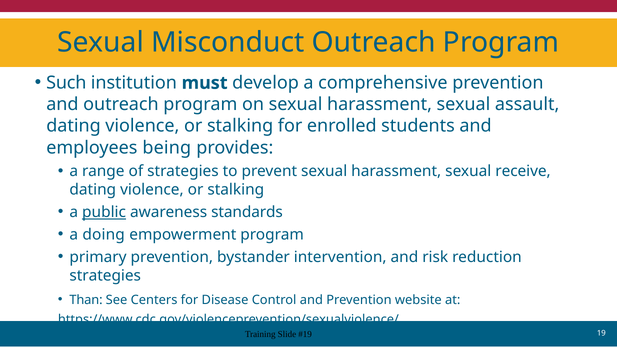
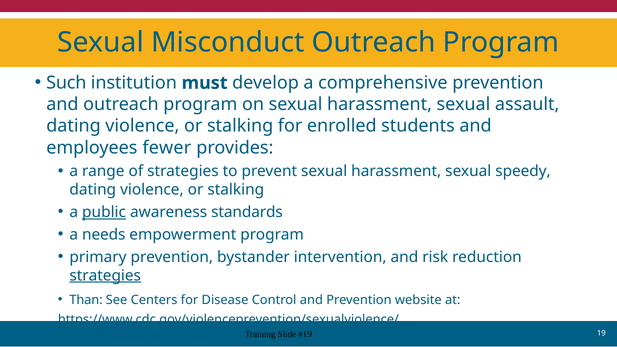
being: being -> fewer (167, 148)
receive: receive -> speedy (523, 171)
doing: doing -> needs (104, 235)
strategies underline: none -> present (105, 275)
